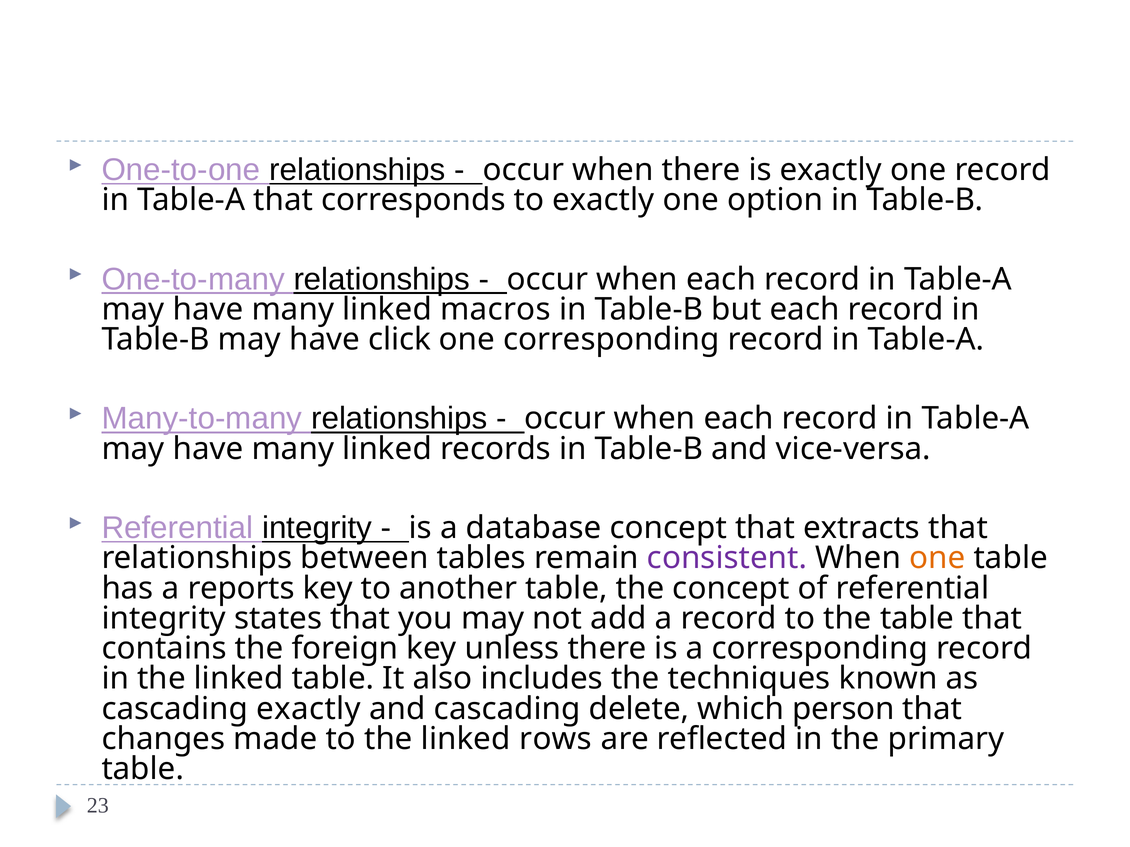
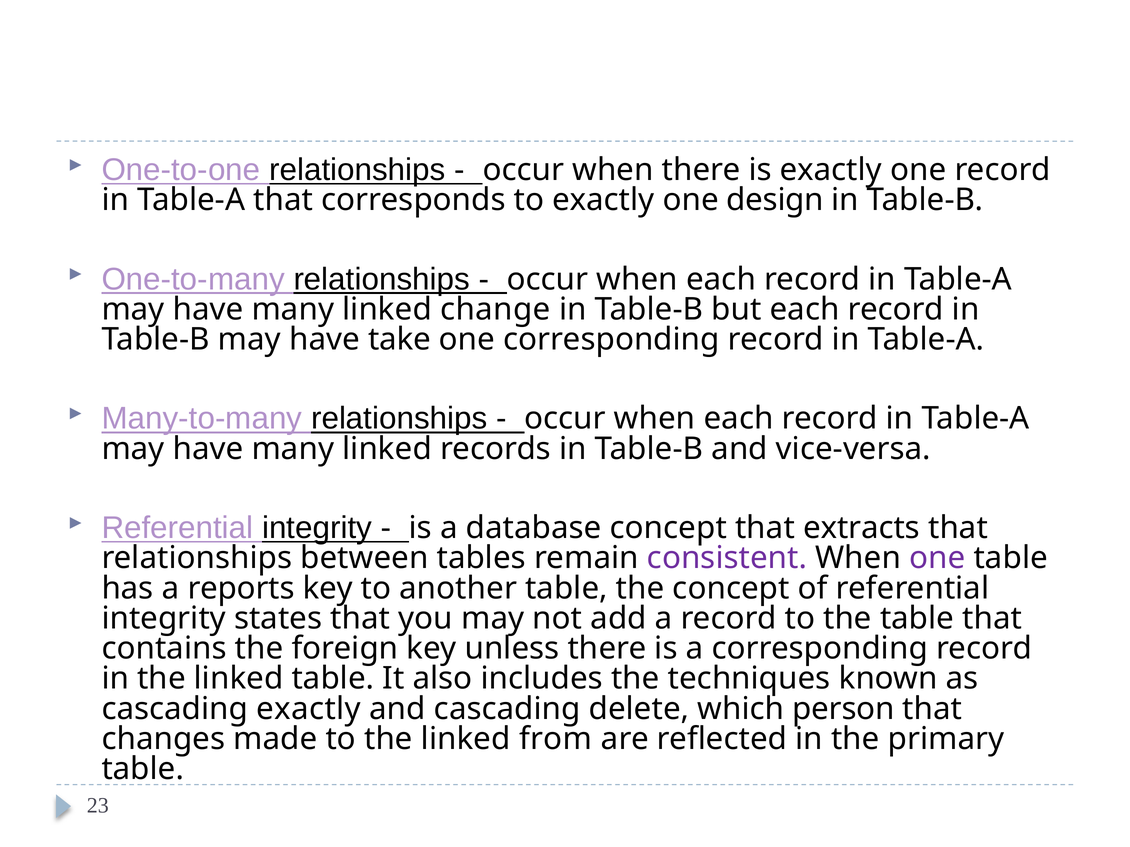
option: option -> design (775, 200)
macros: macros -> change (495, 310)
click: click -> take (400, 340)
one colour: orange -> purple (937, 558)
rows: rows -> from (556, 739)
